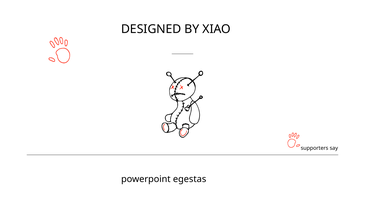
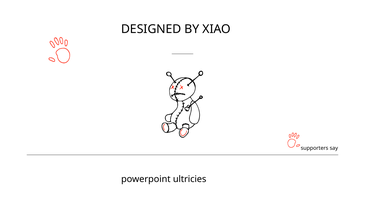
egestas: egestas -> ultricies (190, 179)
